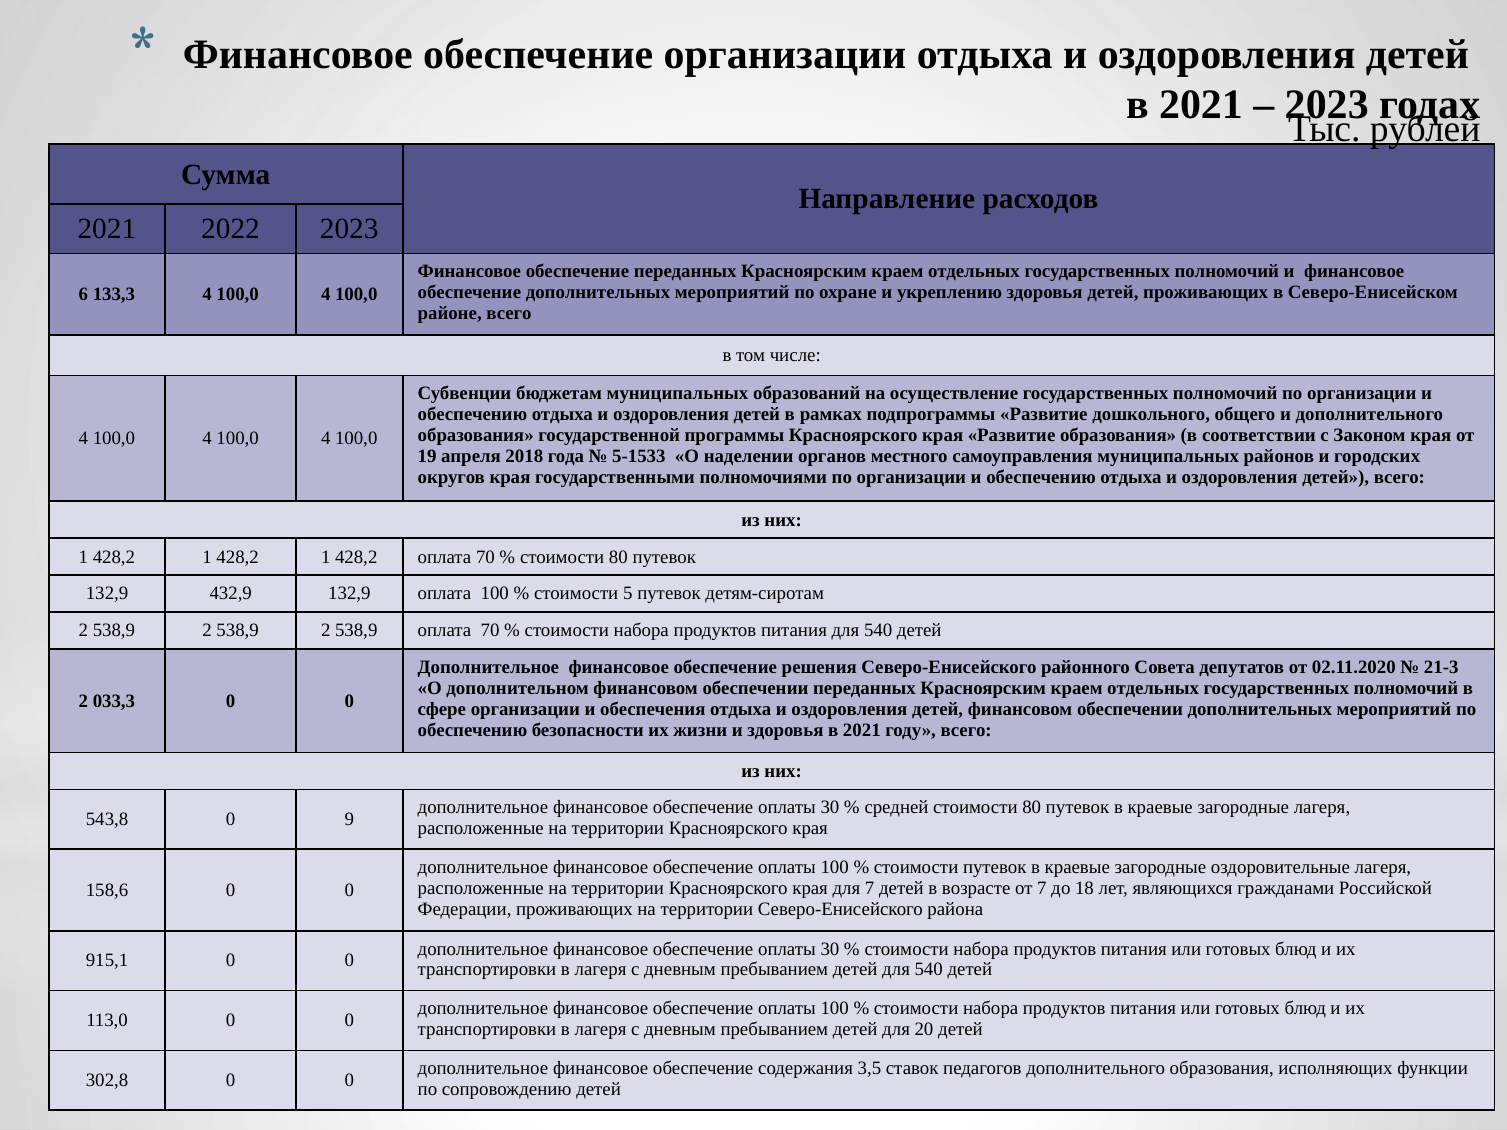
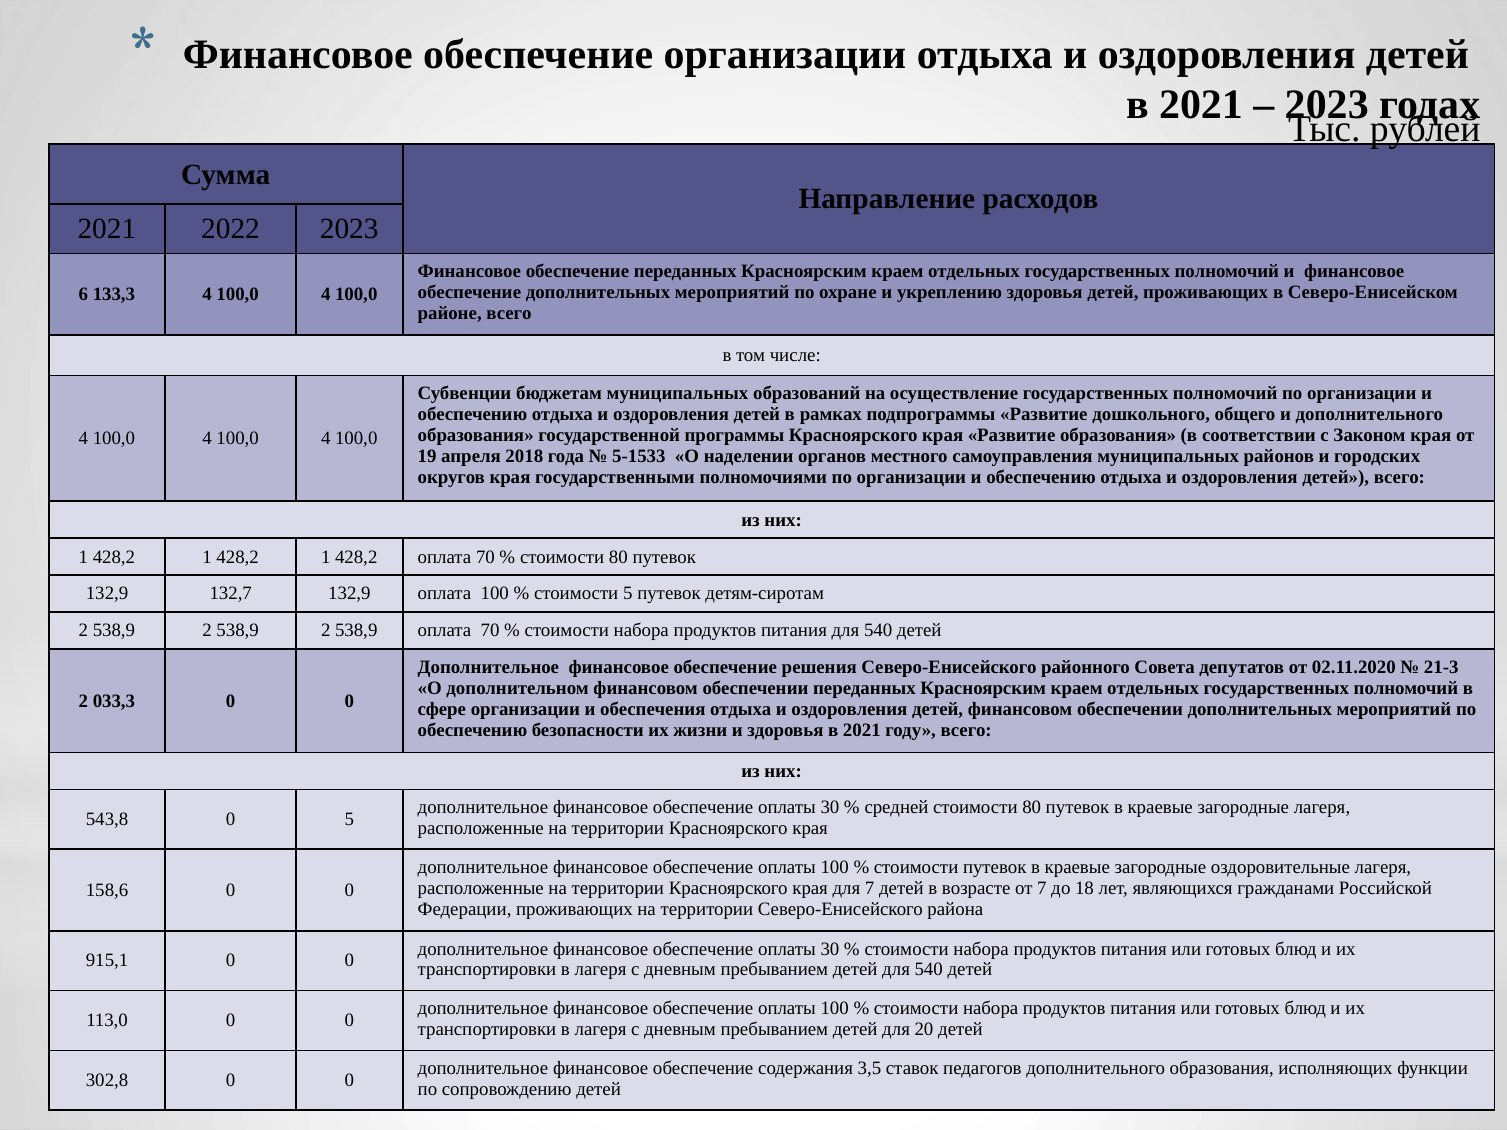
432,9: 432,9 -> 132,7 (231, 594)
0 9: 9 -> 5 (349, 820)
